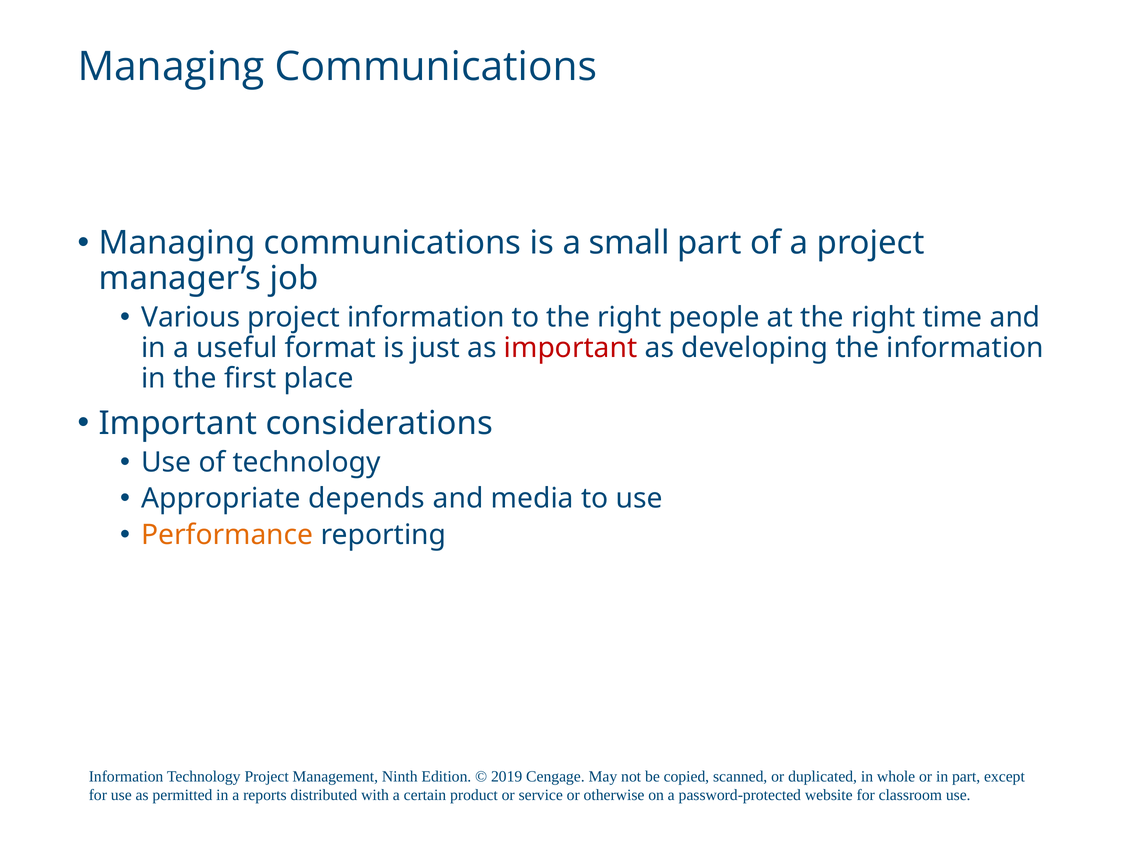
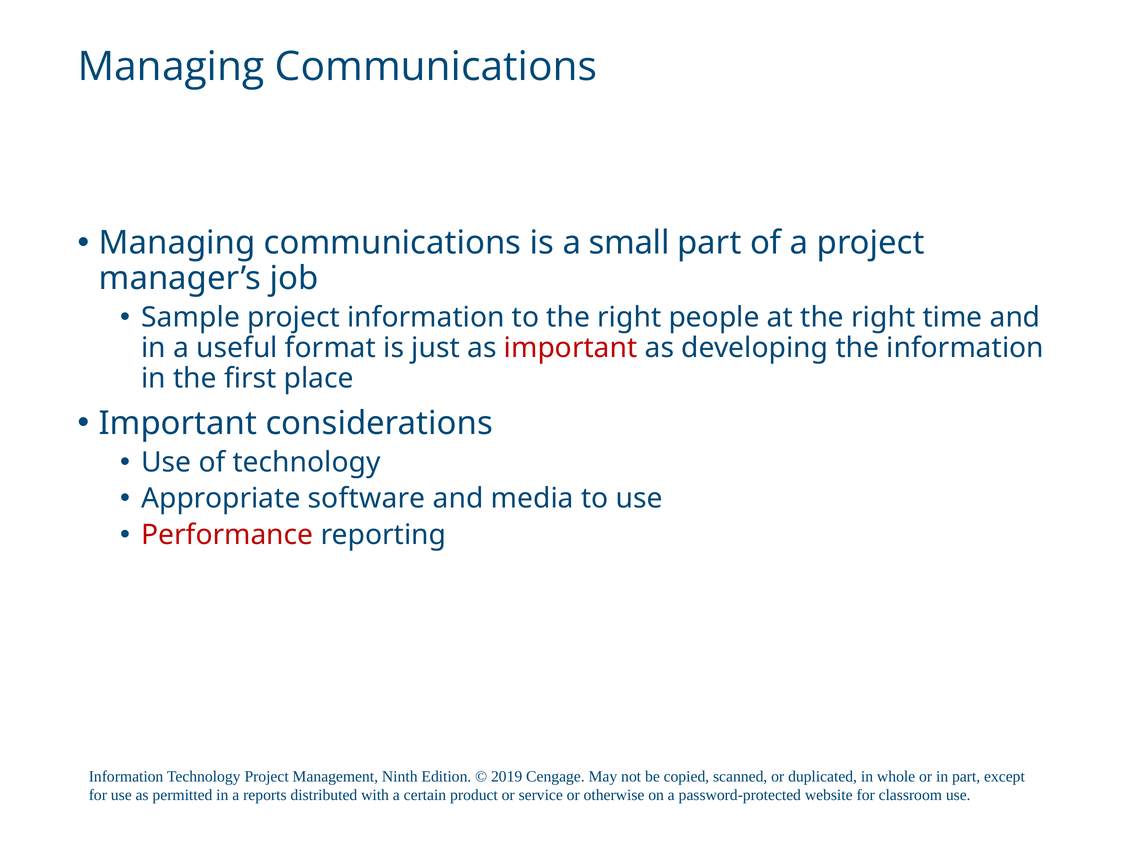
Various: Various -> Sample (191, 318)
depends: depends -> software (367, 499)
Performance colour: orange -> red (227, 535)
